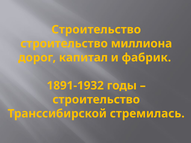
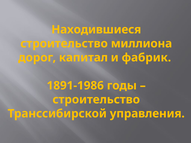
Строительство: Строительство -> Находившиеся (96, 30)
1891-1932: 1891-1932 -> 1891-1986 (75, 86)
стремилась: стремилась -> управления (147, 114)
